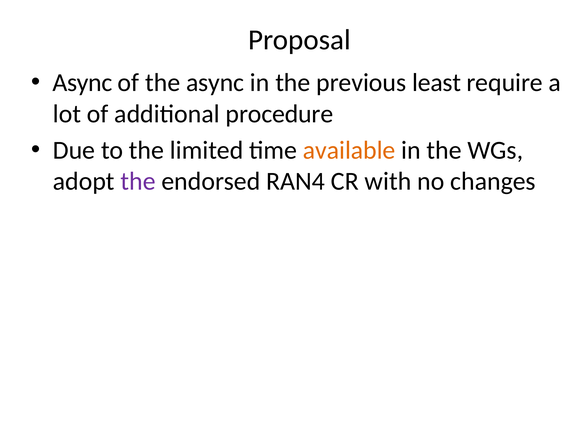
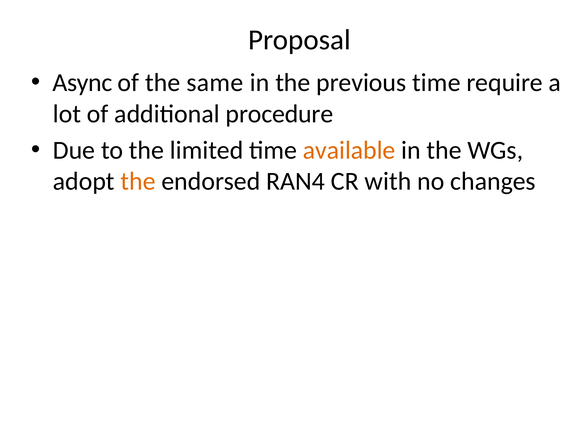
the async: async -> same (215, 83)
previous least: least -> time (436, 83)
the colour: purple -> orange (138, 181)
